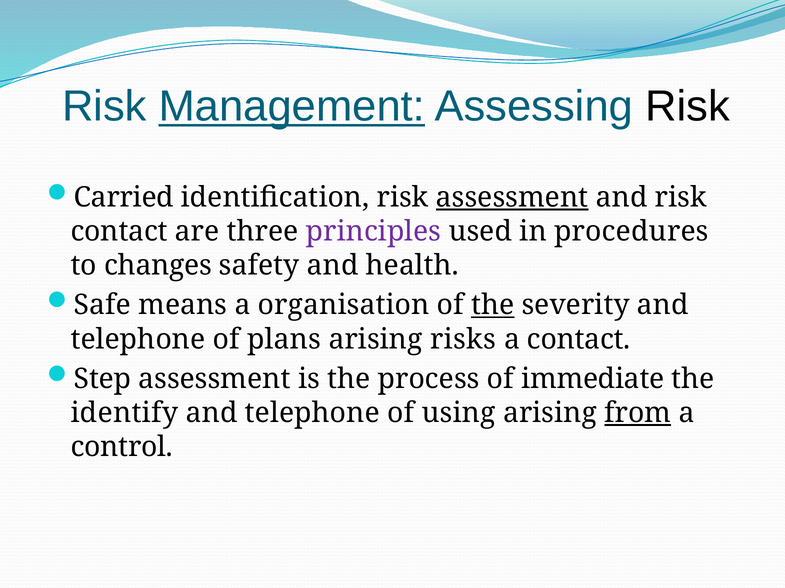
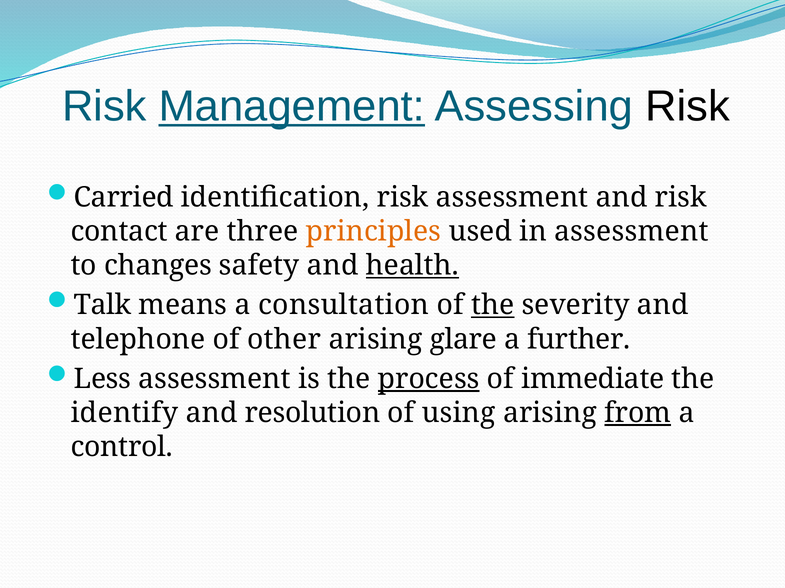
assessment underline: present -> none (512, 198)
principles colour: purple -> orange (374, 232)
in procedures: procedures -> assessment (631, 232)
health underline: none -> present (412, 266)
Safe: Safe -> Talk (103, 306)
organisation: organisation -> consultation (344, 306)
plans: plans -> other (284, 340)
risks: risks -> glare (463, 340)
a contact: contact -> further (579, 340)
Step: Step -> Less (103, 379)
process underline: none -> present (429, 379)
telephone: telephone -> resolution (313, 413)
